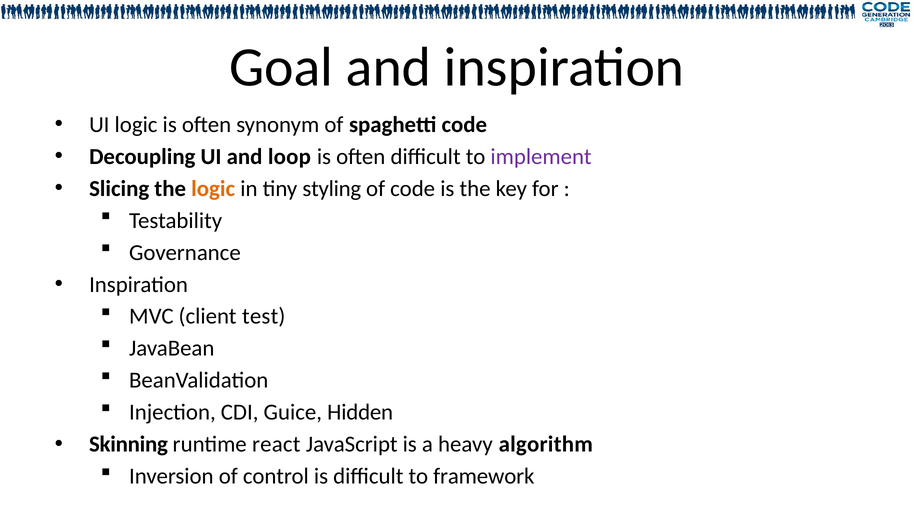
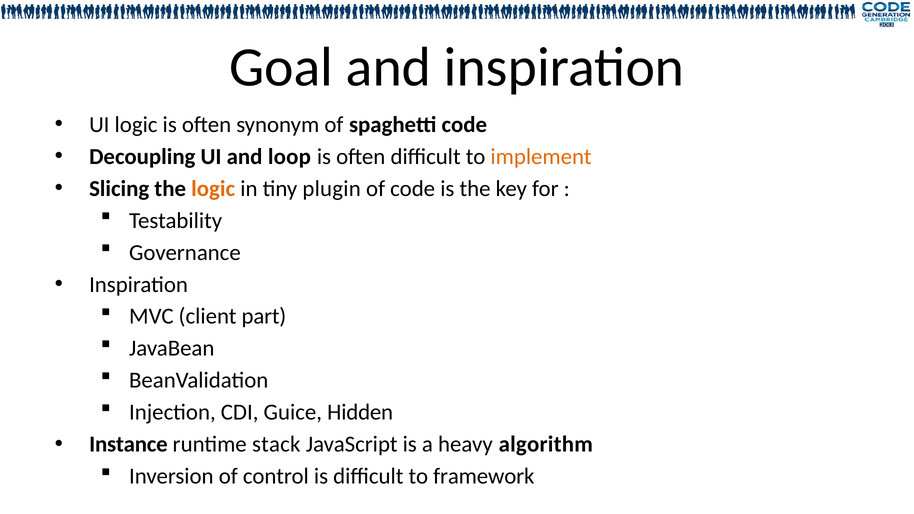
implement colour: purple -> orange (541, 157)
styling: styling -> plugin (332, 189)
test: test -> part (264, 317)
Skinning: Skinning -> Instance (128, 444)
react: react -> stack (276, 444)
